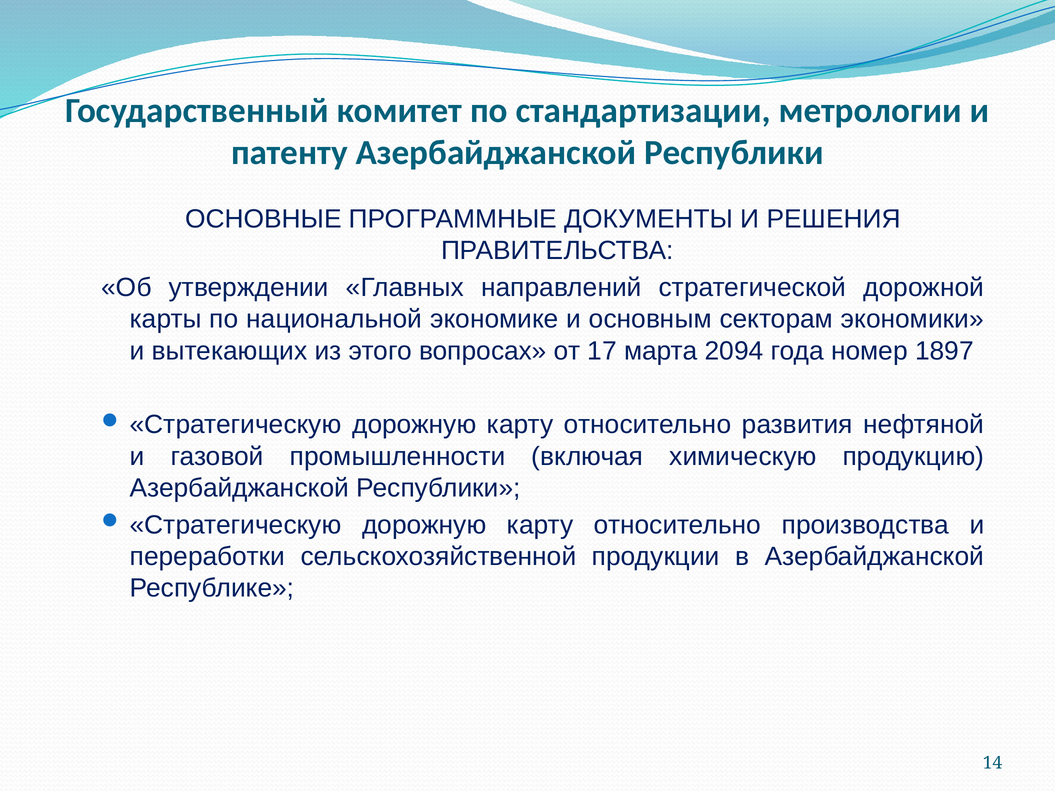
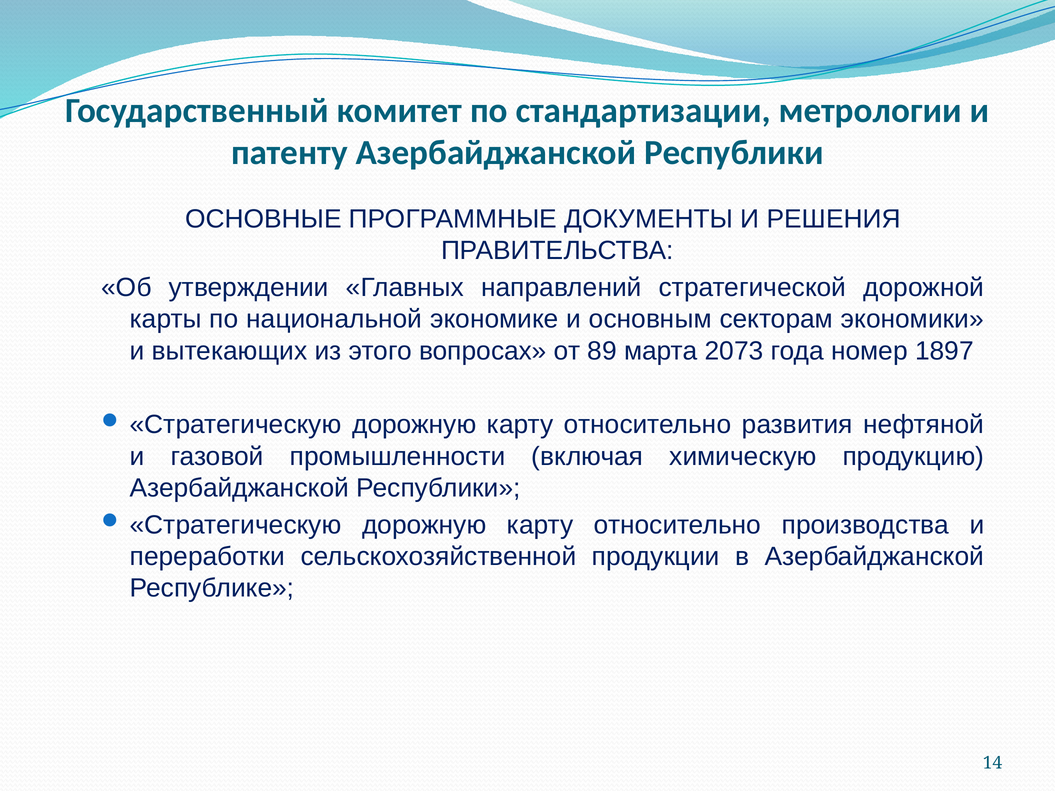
17: 17 -> 89 (602, 351)
2094: 2094 -> 2073 (734, 351)
